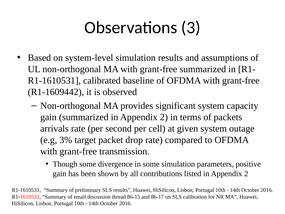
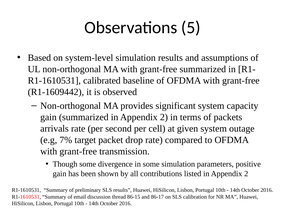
3: 3 -> 5 (191, 28)
3%: 3% -> 7% (66, 140)
